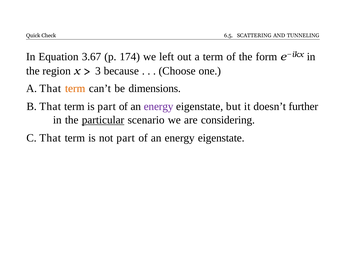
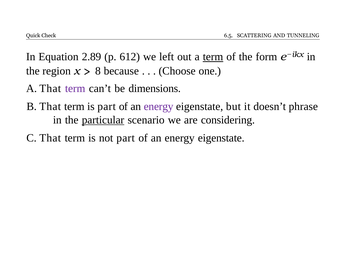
3.67: 3.67 -> 2.89 (91, 57)
174: 174 -> 612 (130, 57)
term underline: none -> present (213, 57)
3: 3 -> 8 (98, 71)
term colour: orange -> purple (75, 88)
further: further -> phrase (303, 106)
